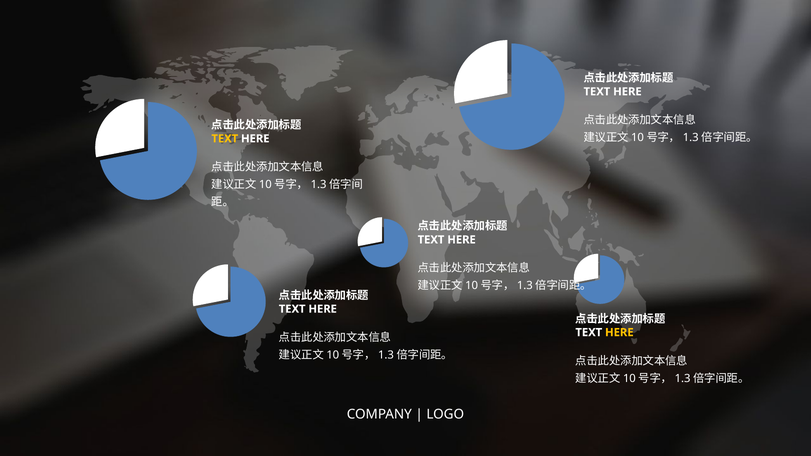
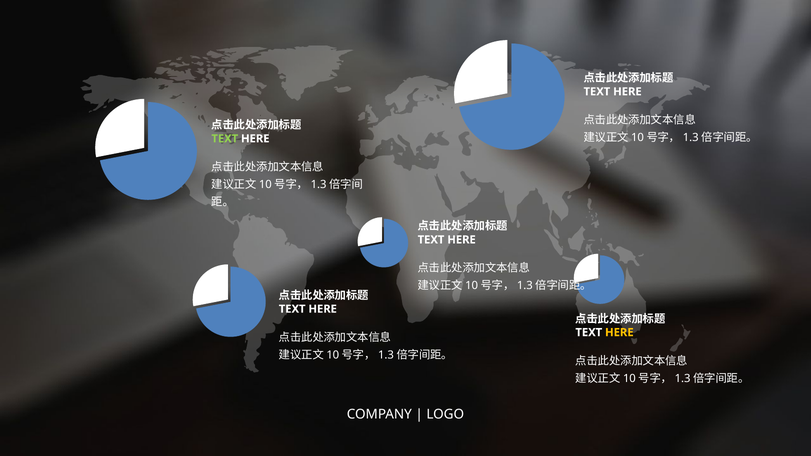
TEXT colour: yellow -> light green (225, 139)
